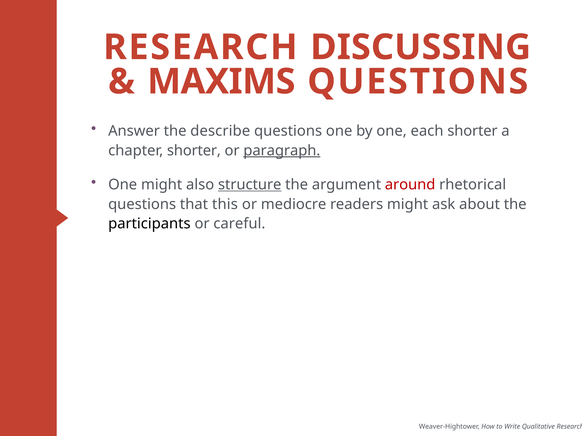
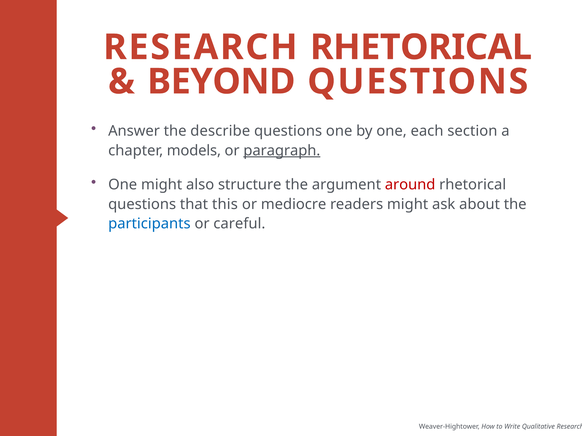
RESEARCH DISCUSSING: DISCUSSING -> RHETORICAL (421, 47)
MAXIMS: MAXIMS -> BEYOND (221, 82)
each shorter: shorter -> section (472, 131)
chapter shorter: shorter -> models (194, 151)
structure underline: present -> none (250, 185)
participants colour: black -> blue (149, 224)
